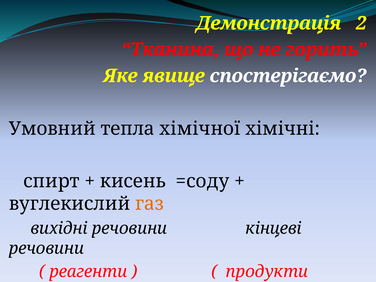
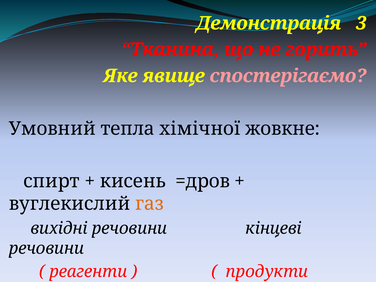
2: 2 -> 3 (361, 23)
спостерігаємо colour: white -> pink (288, 76)
хімічні: хімічні -> жовкне (283, 129)
=соду: =соду -> =дров (203, 181)
